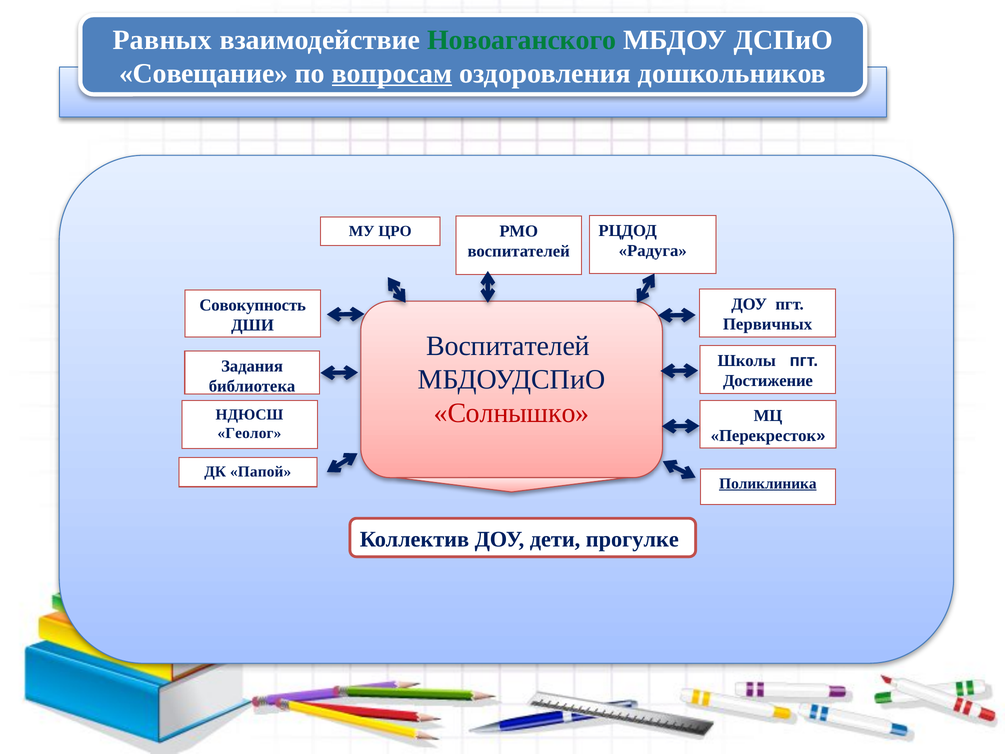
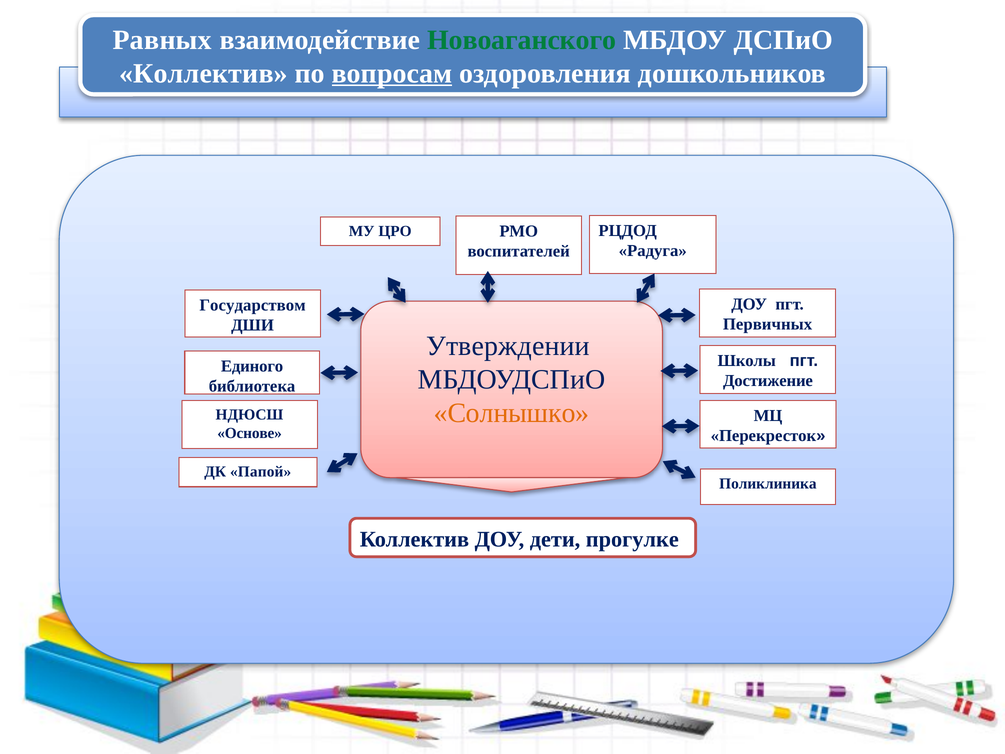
Совещание: Совещание -> Коллектив (203, 73)
Совокупность: Совокупность -> Государством (253, 305)
Воспитателей: Воспитателей -> Утверждении (508, 346)
Задания: Задания -> Единого (252, 366)
Солнышко colour: red -> orange (512, 413)
Геолог: Геолог -> Основе (250, 433)
Поликлиника underline: present -> none (768, 483)
